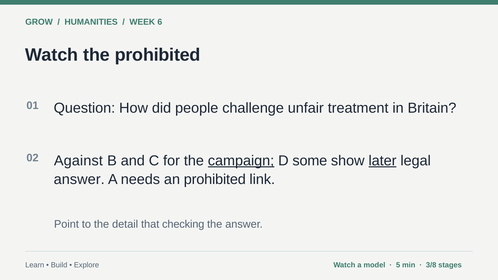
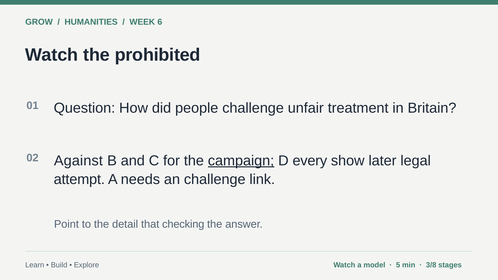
some: some -> every (310, 161)
later underline: present -> none (382, 161)
answer: answer -> attempt (79, 179)
an prohibited: prohibited -> challenge (215, 179)
